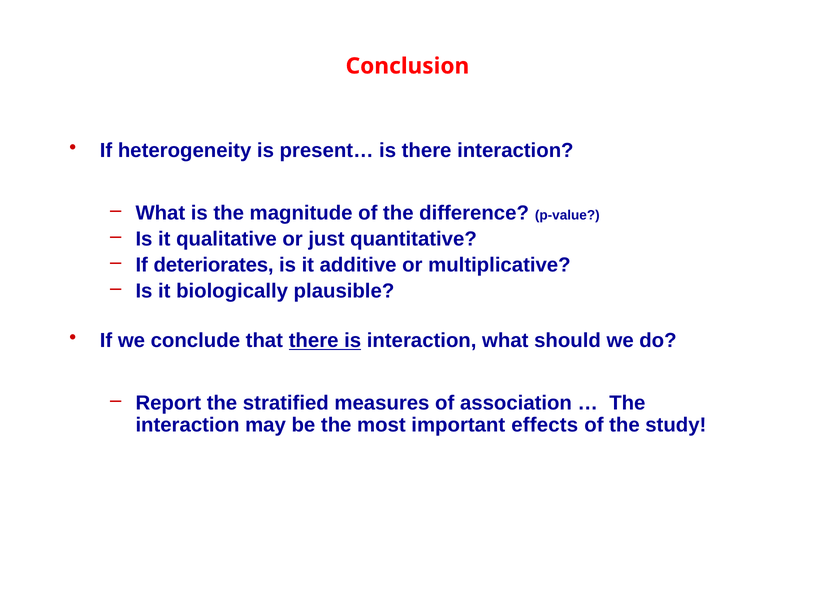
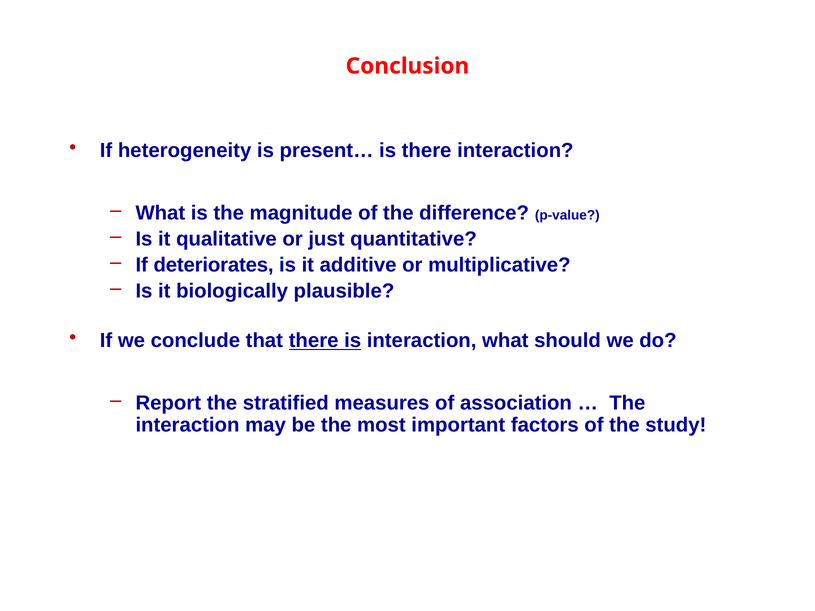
effects: effects -> factors (545, 425)
